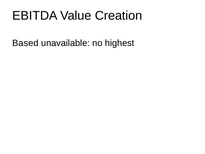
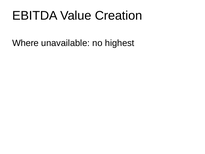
Based: Based -> Where (25, 43)
